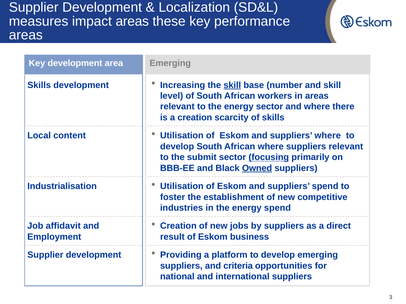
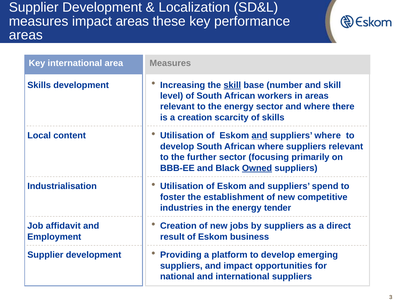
Key development: development -> international (75, 63)
Emerging: Emerging -> Measures (170, 63)
and underline: none -> present (260, 136)
submit: submit -> further (202, 158)
focusing underline: present -> none (269, 158)
energy spend: spend -> tender (278, 208)
and criteria: criteria -> impact (238, 266)
